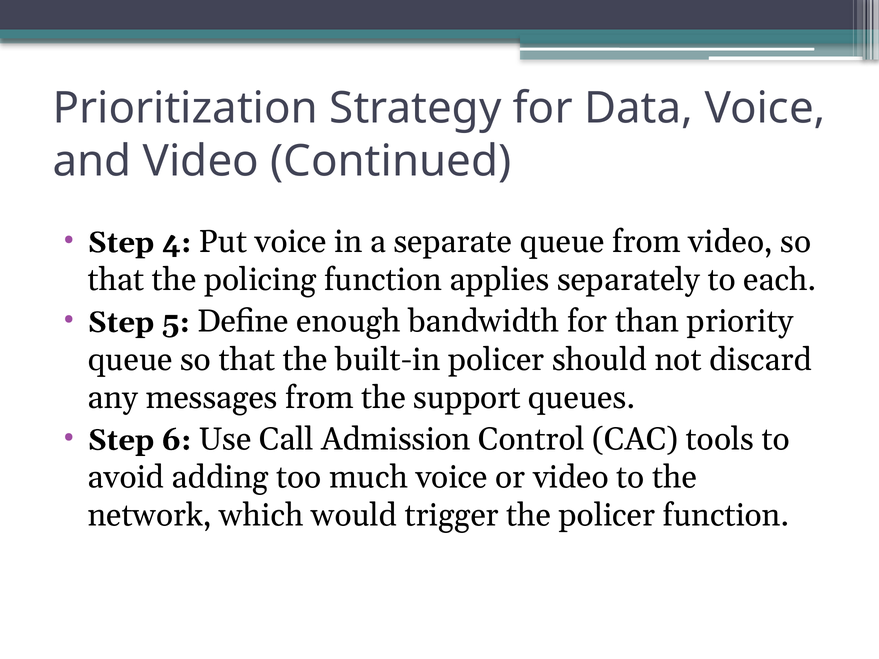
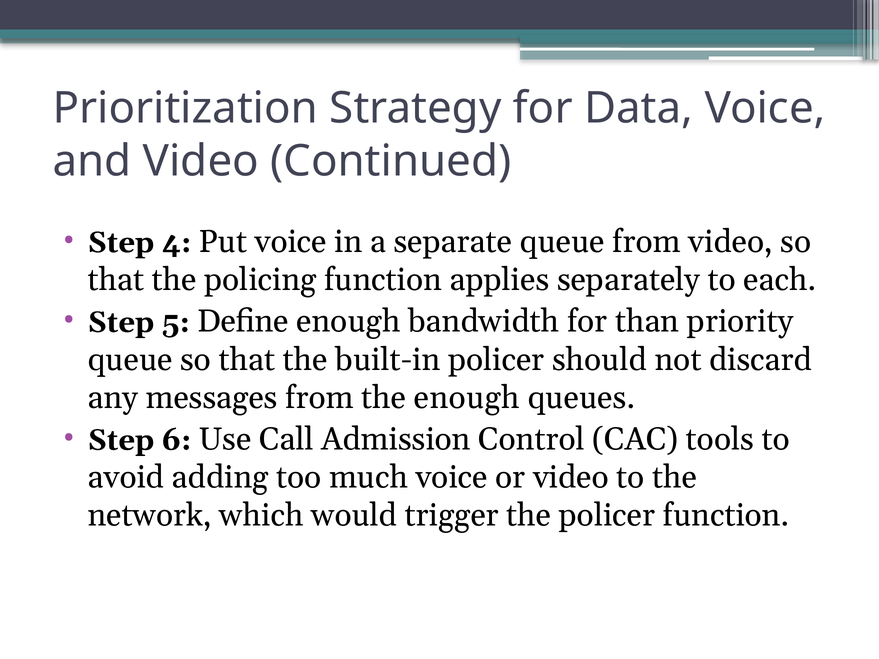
the support: support -> enough (467, 398)
